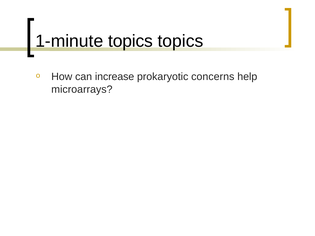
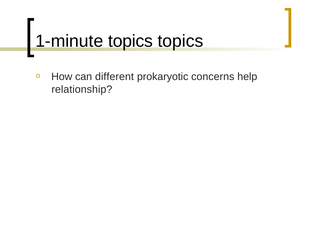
increase: increase -> different (114, 77)
microarrays: microarrays -> relationship (82, 89)
